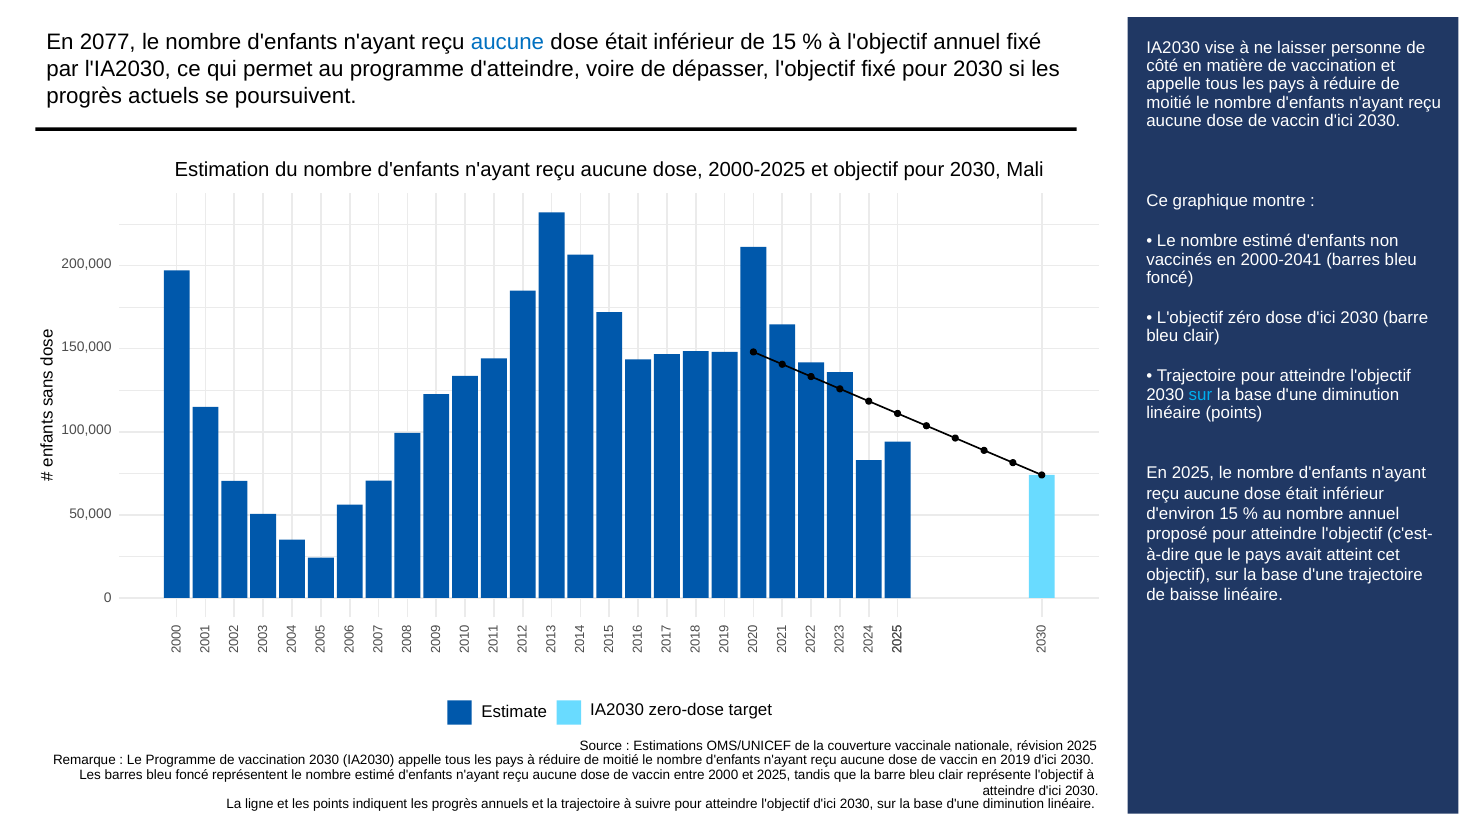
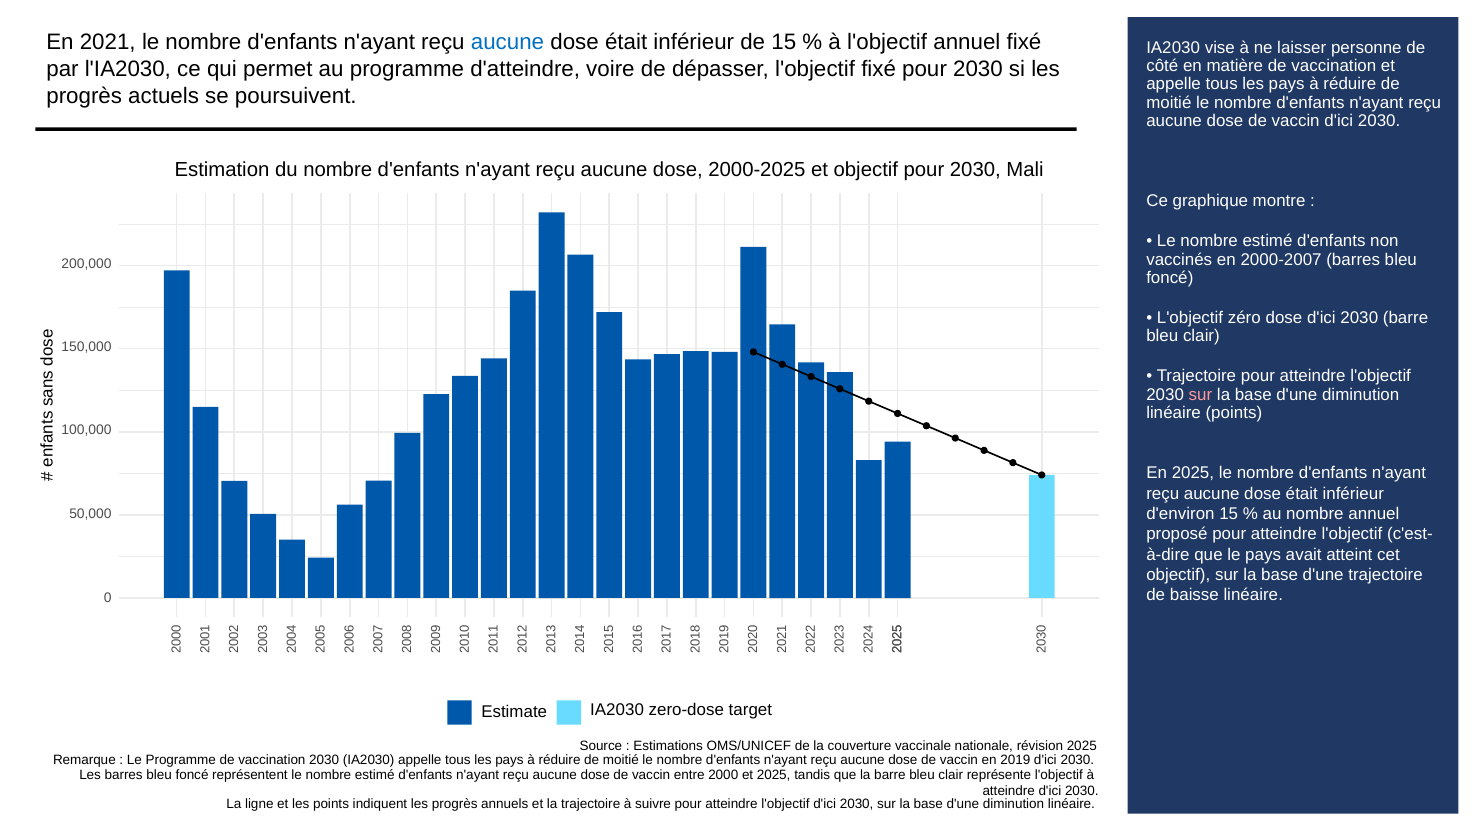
2077: 2077 -> 2021 (108, 43)
2000-2041: 2000-2041 -> 2000-2007 (1281, 259)
sur colour: light blue -> pink (1200, 394)
